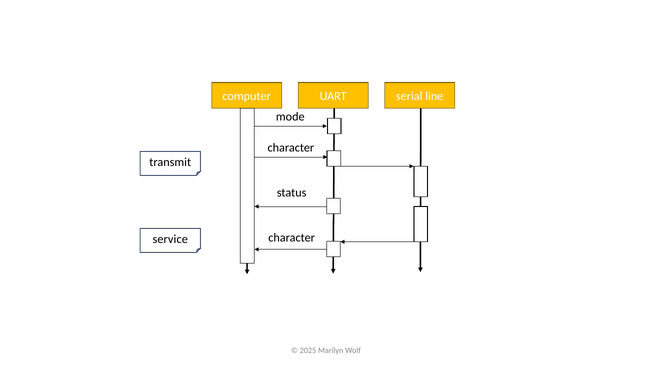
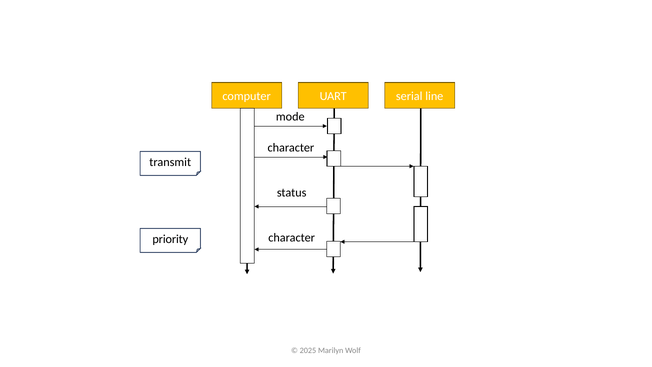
service: service -> priority (170, 239)
